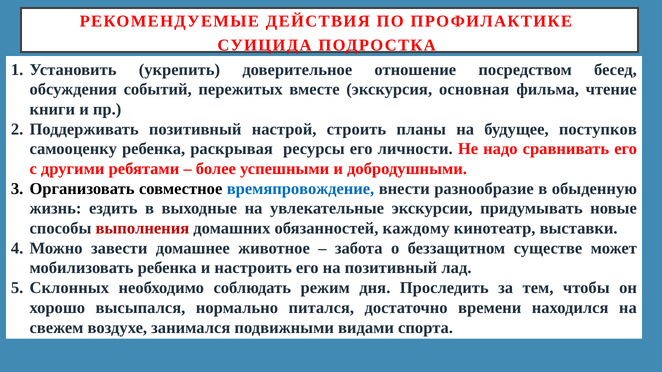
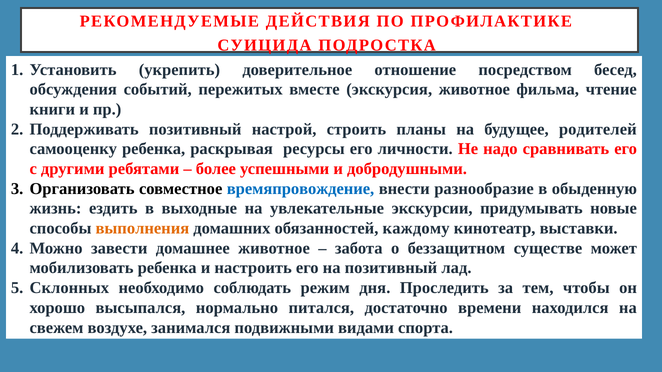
экскурсия основная: основная -> животное (474, 90)
поступков: поступков -> родителей (598, 129)
выполнения colour: red -> orange (142, 229)
